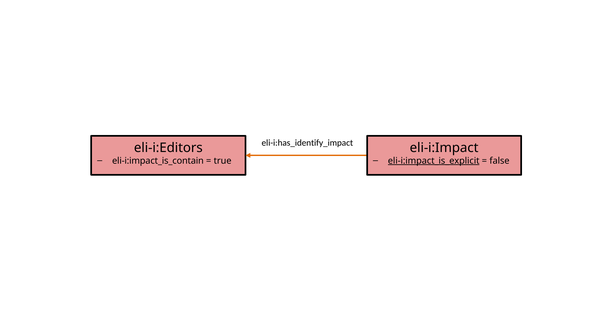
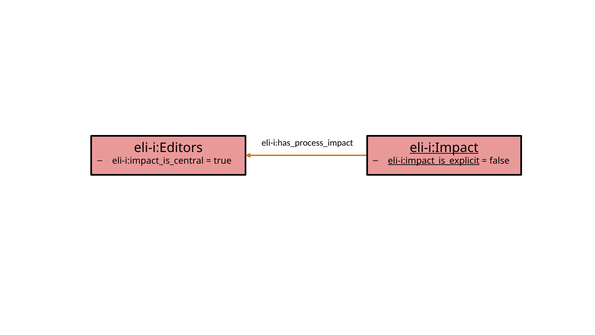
eli-i:has_identify_impact: eli-i:has_identify_impact -> eli-i:has_process_impact (307, 143)
eli-i:Impact underline: none -> present (444, 148)
eli-i:impact_is_contain: eli-i:impact_is_contain -> eli-i:impact_is_central (158, 161)
